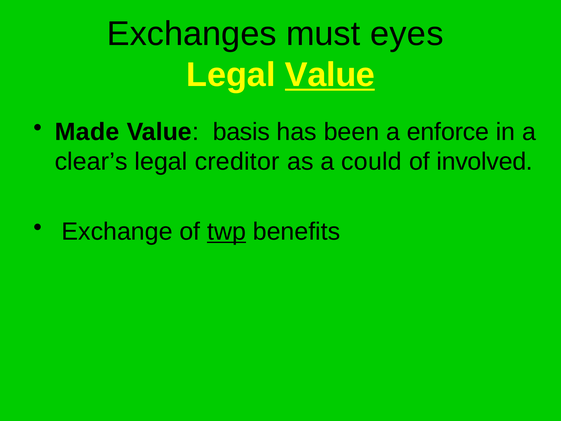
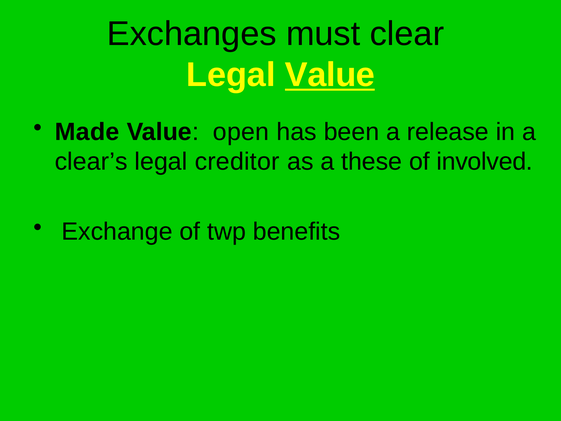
eyes: eyes -> clear (407, 34)
basis: basis -> open (241, 132)
enforce: enforce -> release (448, 132)
could: could -> these (372, 162)
twp underline: present -> none (227, 231)
